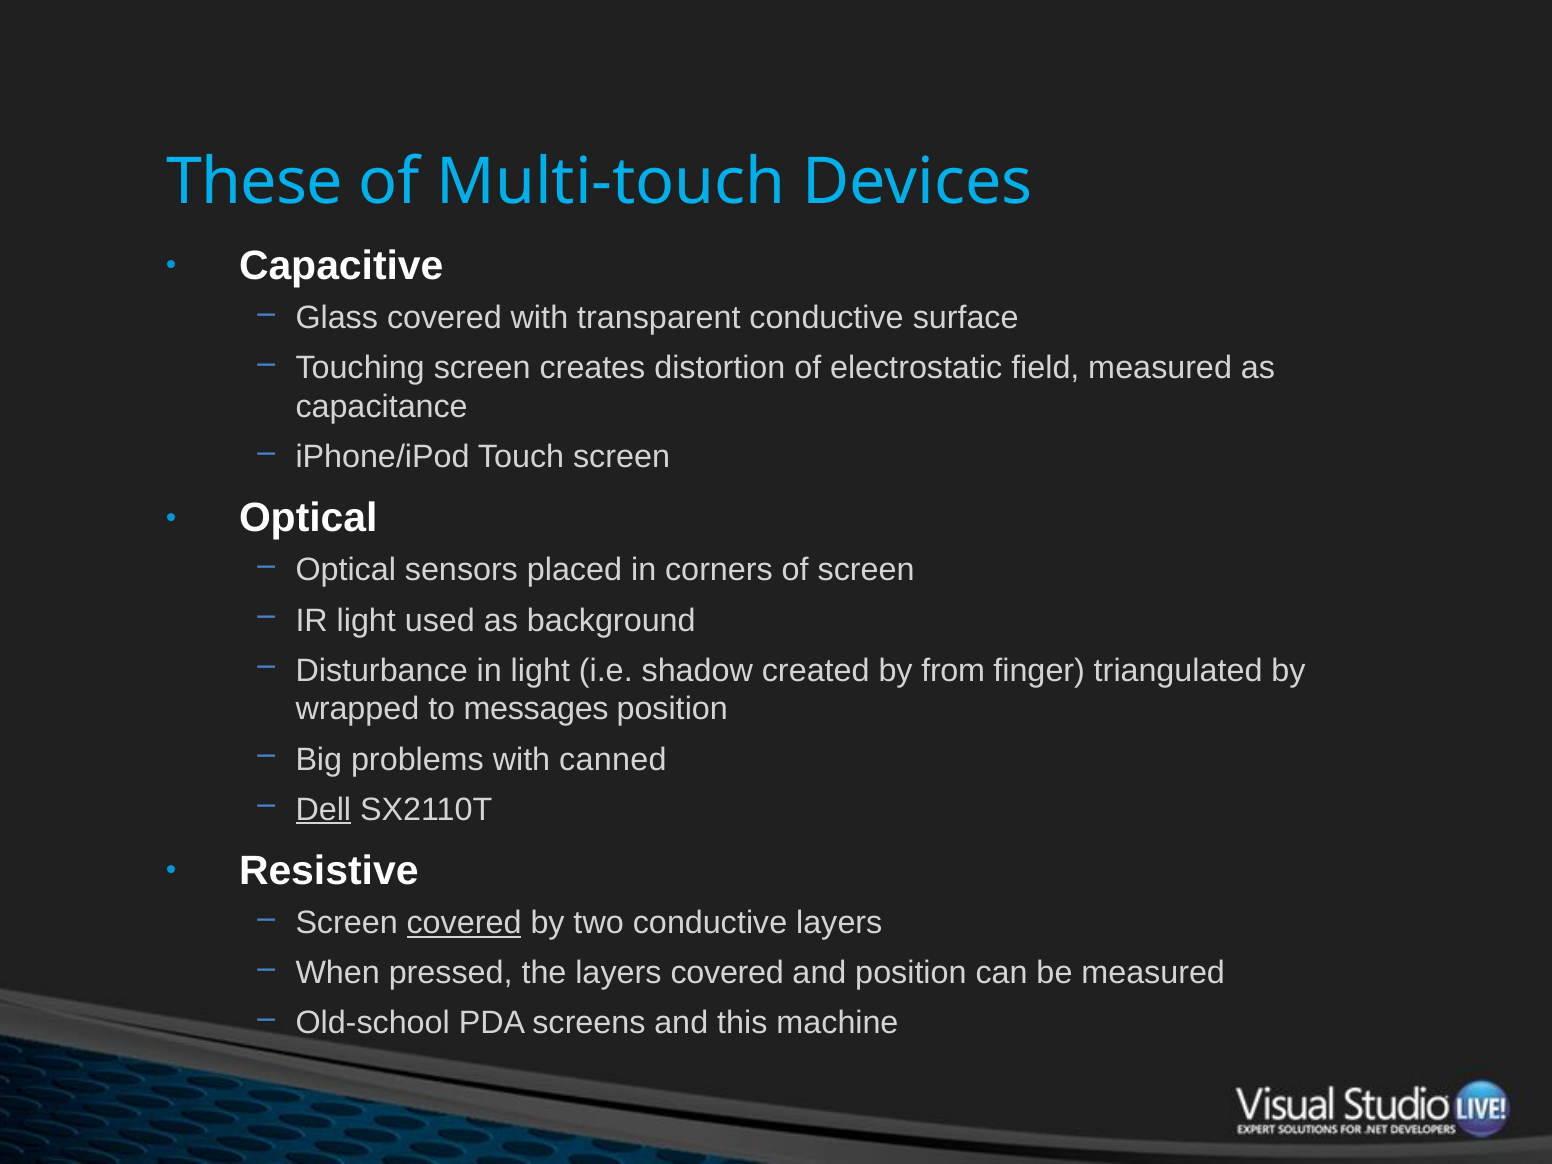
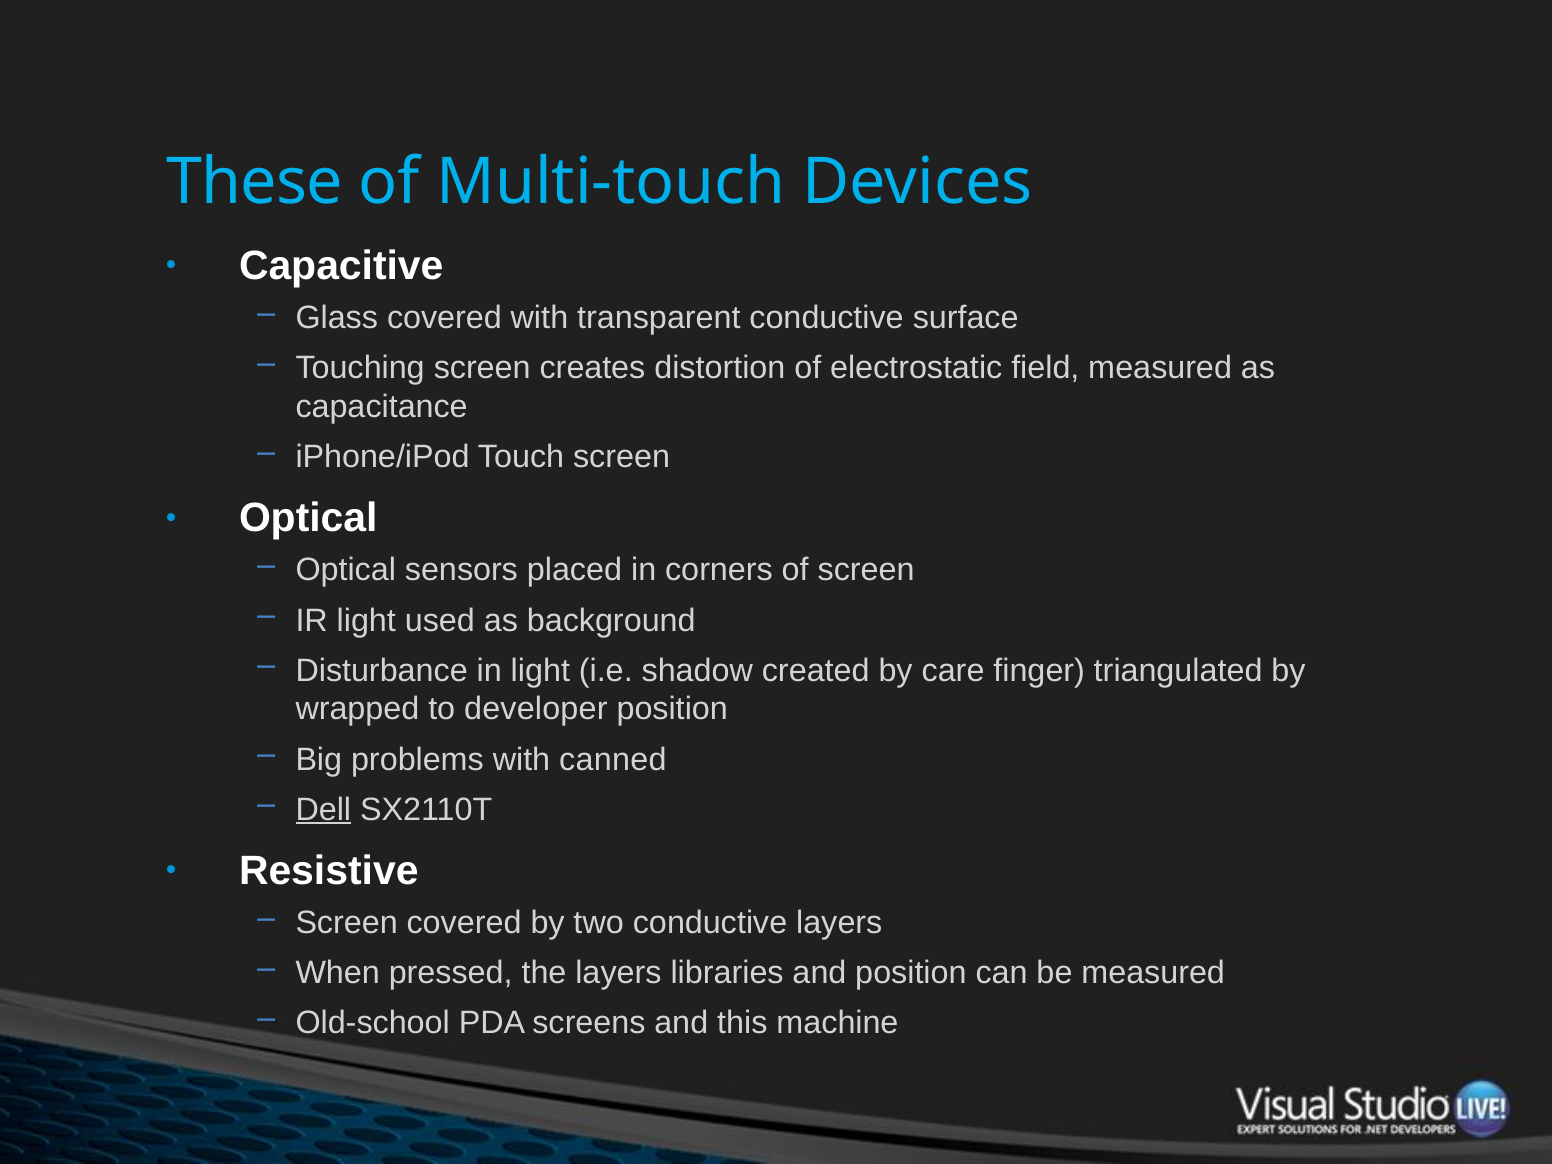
from: from -> care (953, 670)
messages: messages -> developer (536, 709)
covered underline: present -> none (464, 923)
layers covered: covered -> libraries (727, 973)
